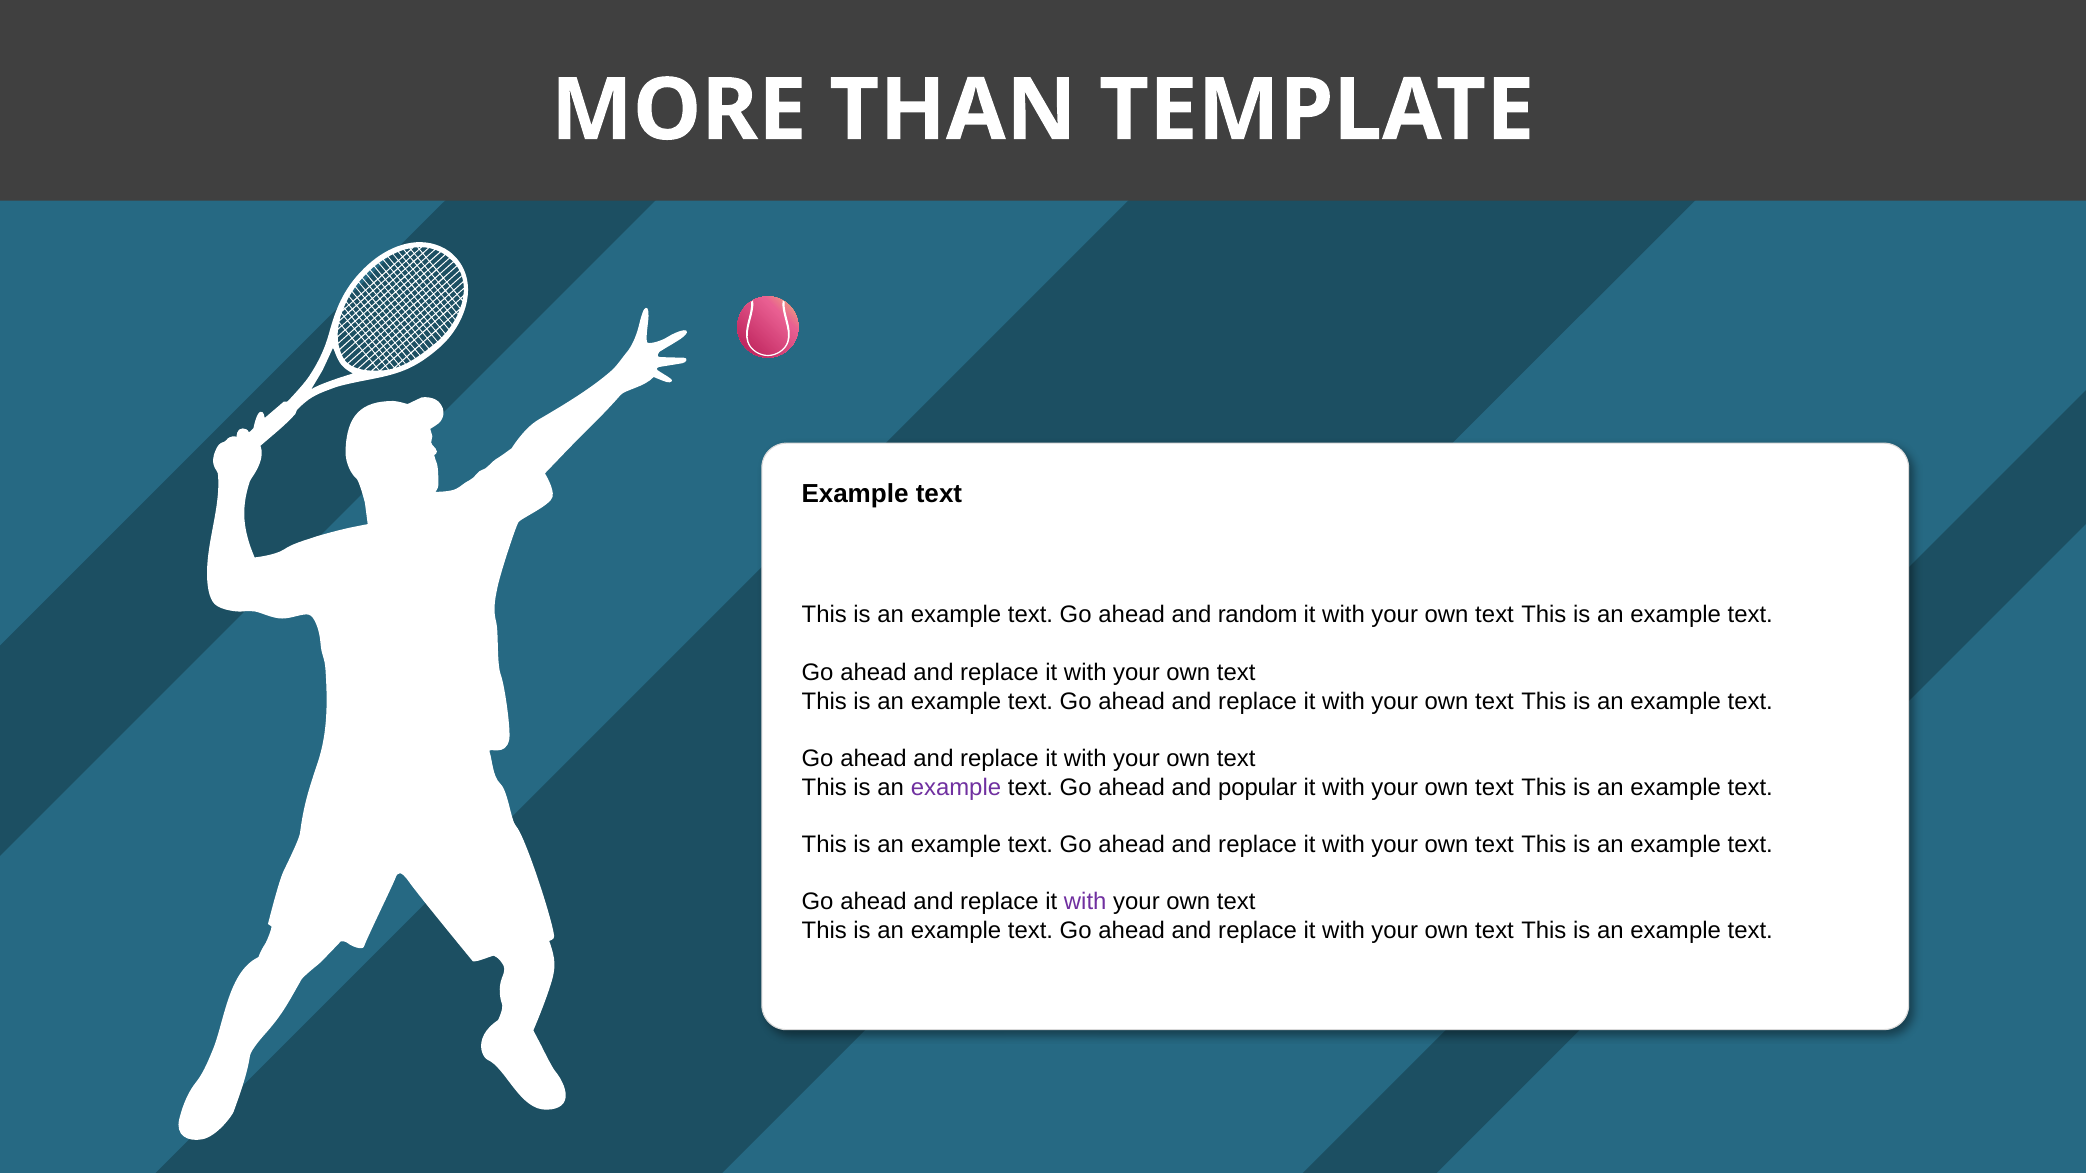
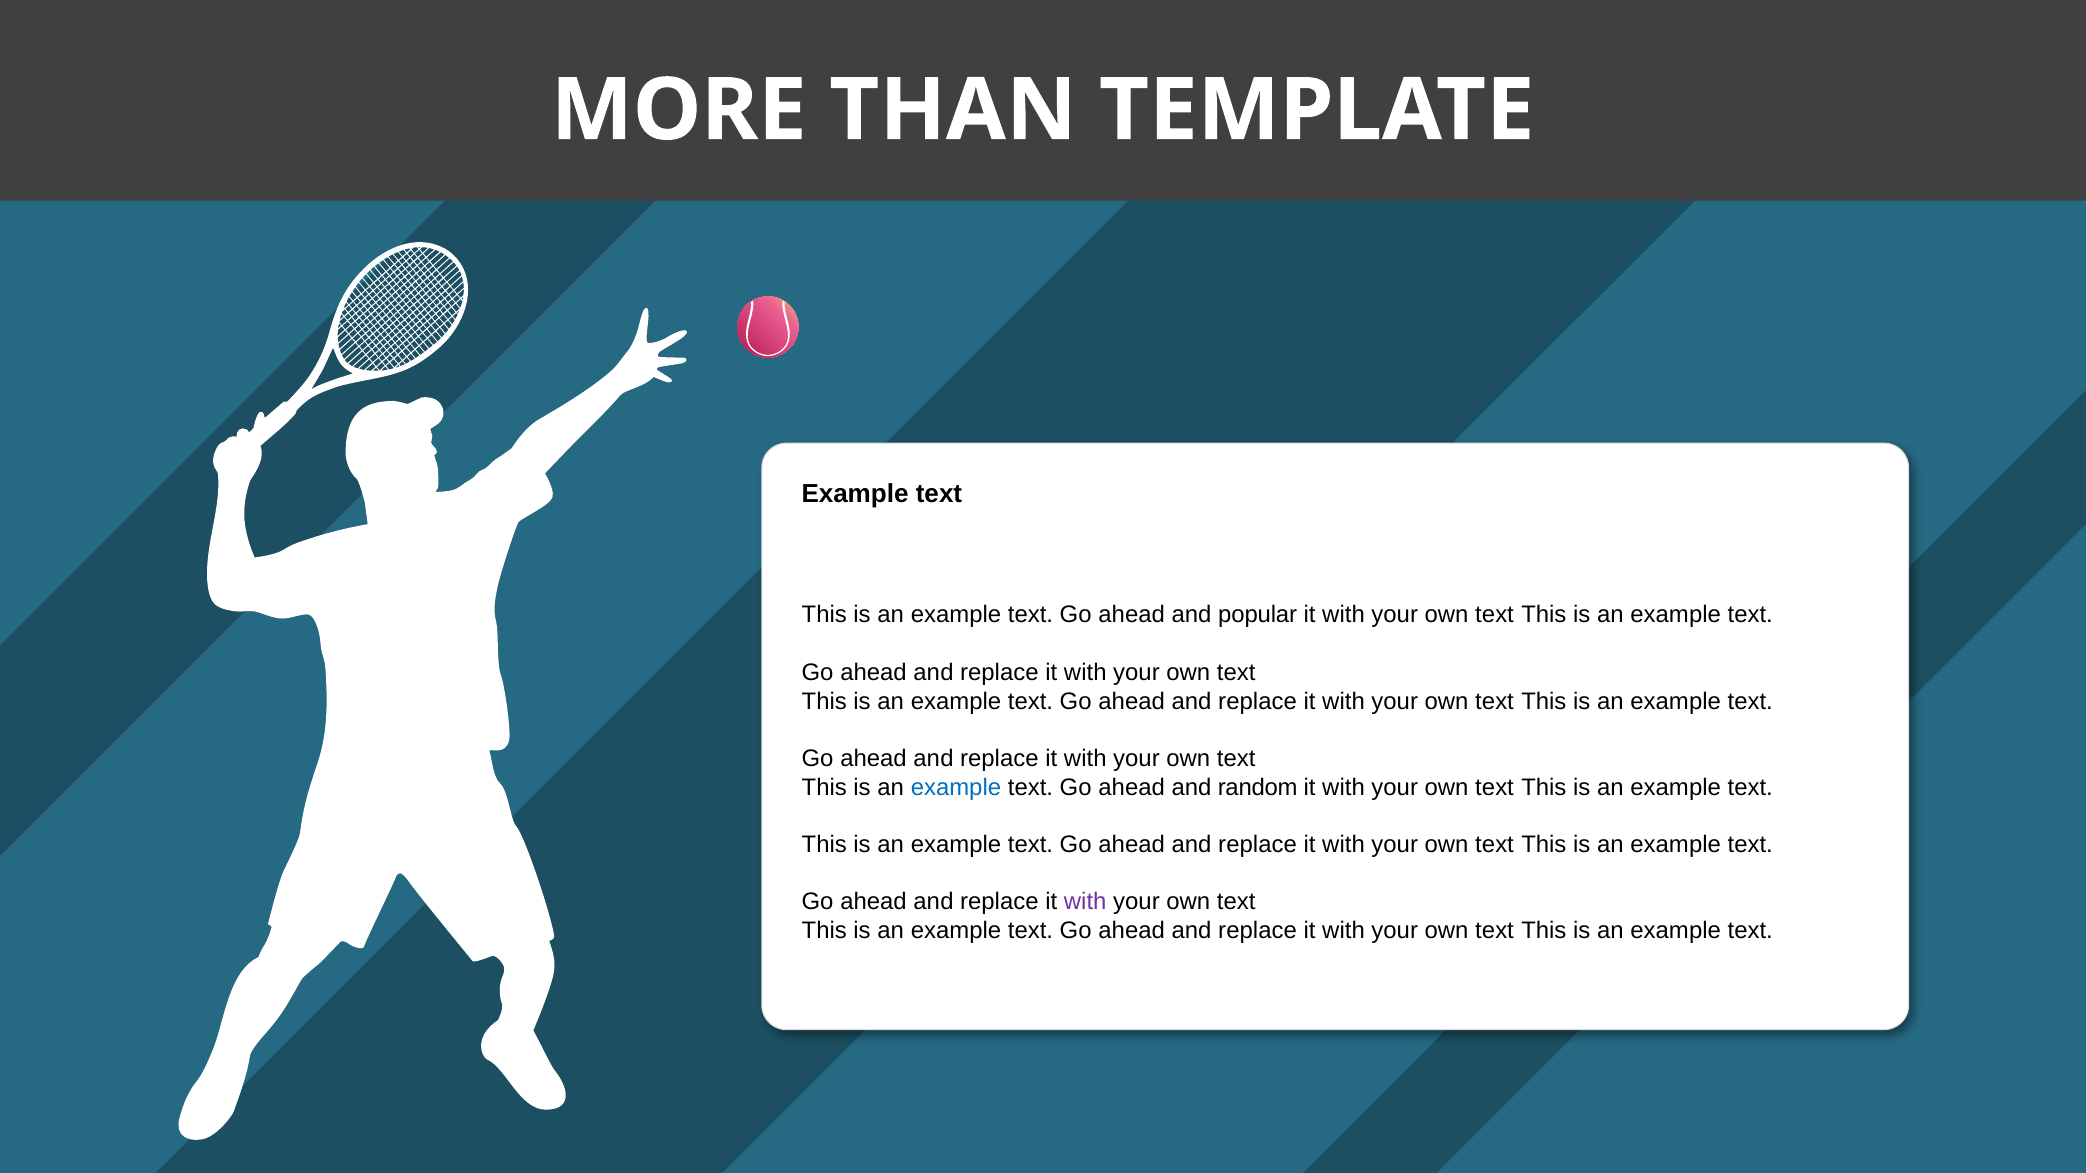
random: random -> popular (1258, 615)
example colour: purple -> blue (956, 787)
popular: popular -> random (1258, 787)
